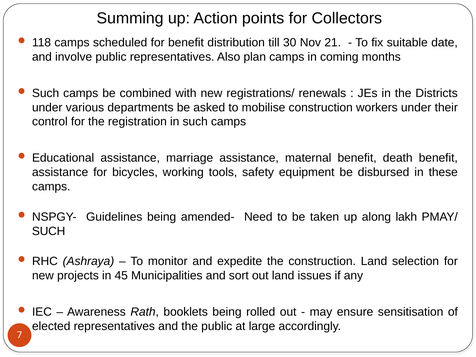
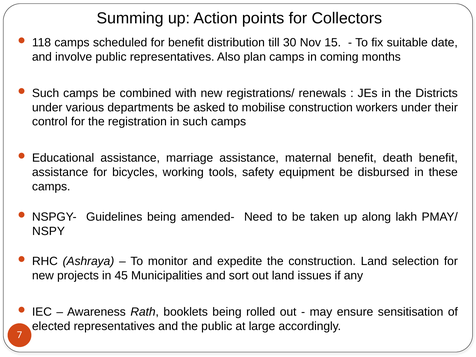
21: 21 -> 15 (333, 43)
SUCH: SUCH -> NSPY (48, 231)
